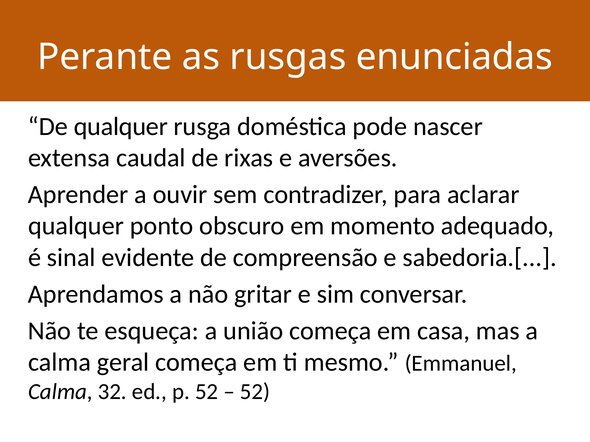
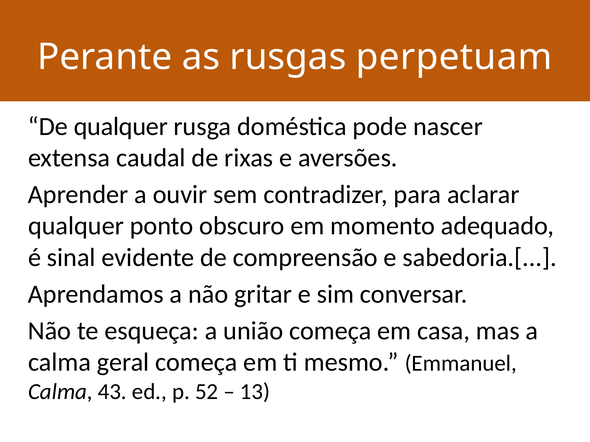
enunciadas: enunciadas -> perpetuam (454, 57)
32: 32 -> 43 (112, 392)
52: 52 -> 13 (255, 392)
